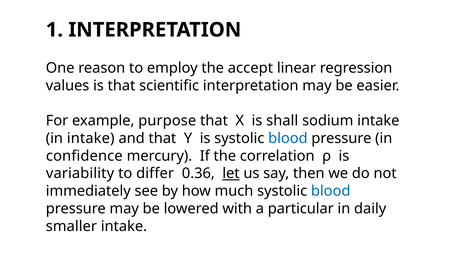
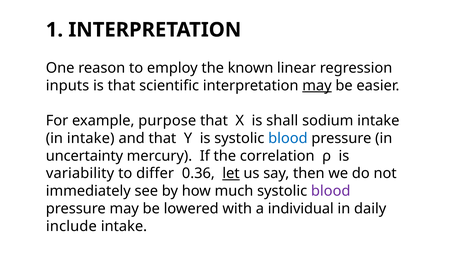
accept: accept -> known (251, 68)
values: values -> inputs (68, 86)
may underline: none -> present (317, 86)
confidence: confidence -> uncertainty (84, 156)
blood colour: blue -> purple (331, 191)
particular: particular -> individual (301, 208)
smaller: smaller -> include (71, 226)
